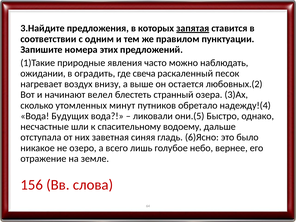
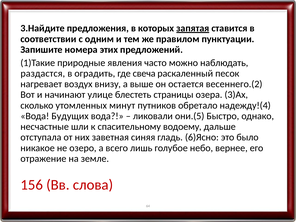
ожидании: ожидании -> раздастся (43, 73)
любовных.(2: любовных.(2 -> весеннего.(2 (234, 84)
велел: велел -> улице (100, 95)
странный: странный -> страницы (173, 95)
